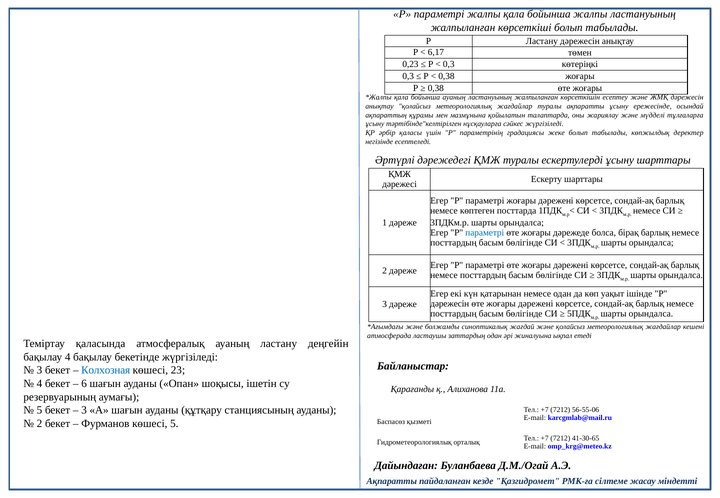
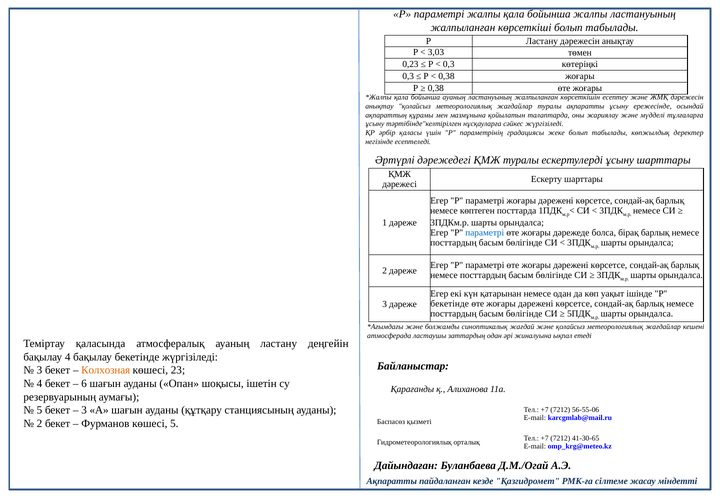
6,17: 6,17 -> 3,03 (436, 52)
дәрежесін: дәрежесін -> бекетінде (450, 304)
Колхозная colour: blue -> orange (106, 371)
